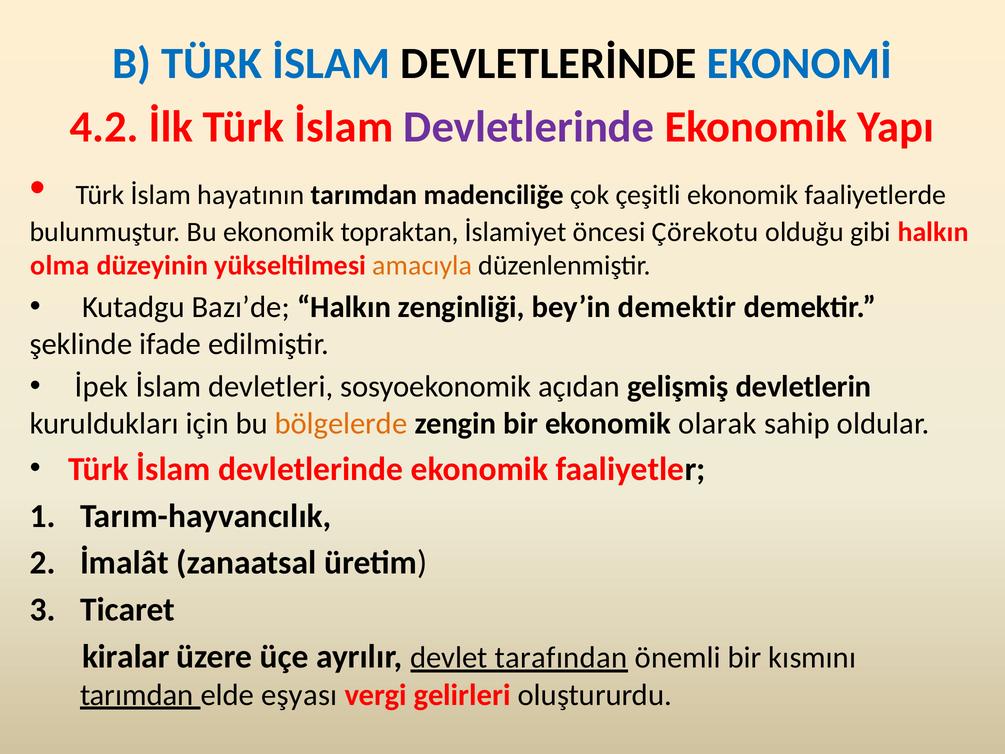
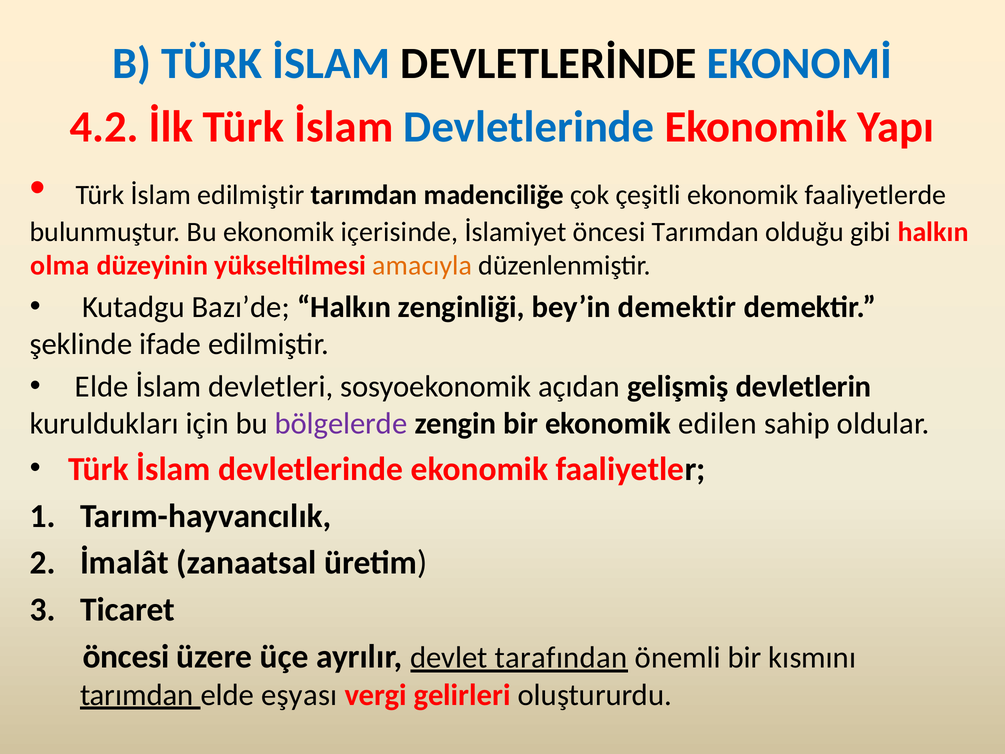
Devletlerinde colour: purple -> blue (529, 127)
İslam hayatının: hayatının -> edilmiştir (251, 195)
topraktan: topraktan -> içerisinde (399, 232)
öncesi Çörekotu: Çörekotu -> Tarımdan (705, 232)
İpek: İpek -> Elde (102, 387)
bölgelerde colour: orange -> purple (341, 424)
olarak: olarak -> edilen (717, 424)
kiralar: kiralar -> öncesi (126, 656)
